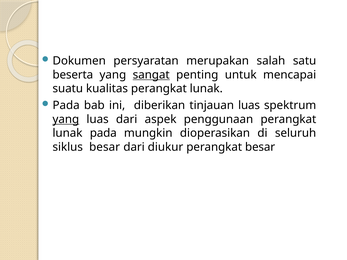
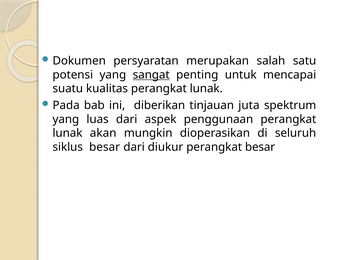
beserta: beserta -> potensi (73, 75)
tinjauan luas: luas -> juta (249, 106)
yang underline: present -> none (66, 119)
lunak pada: pada -> akan (103, 133)
